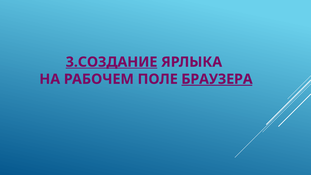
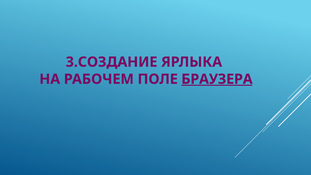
3.СОЗДАНИЕ underline: present -> none (112, 62)
